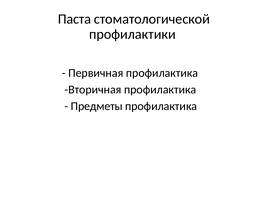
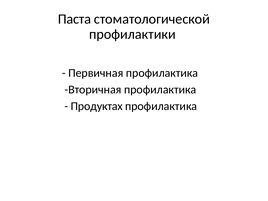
Предметы: Предметы -> Продуктах (97, 106)
